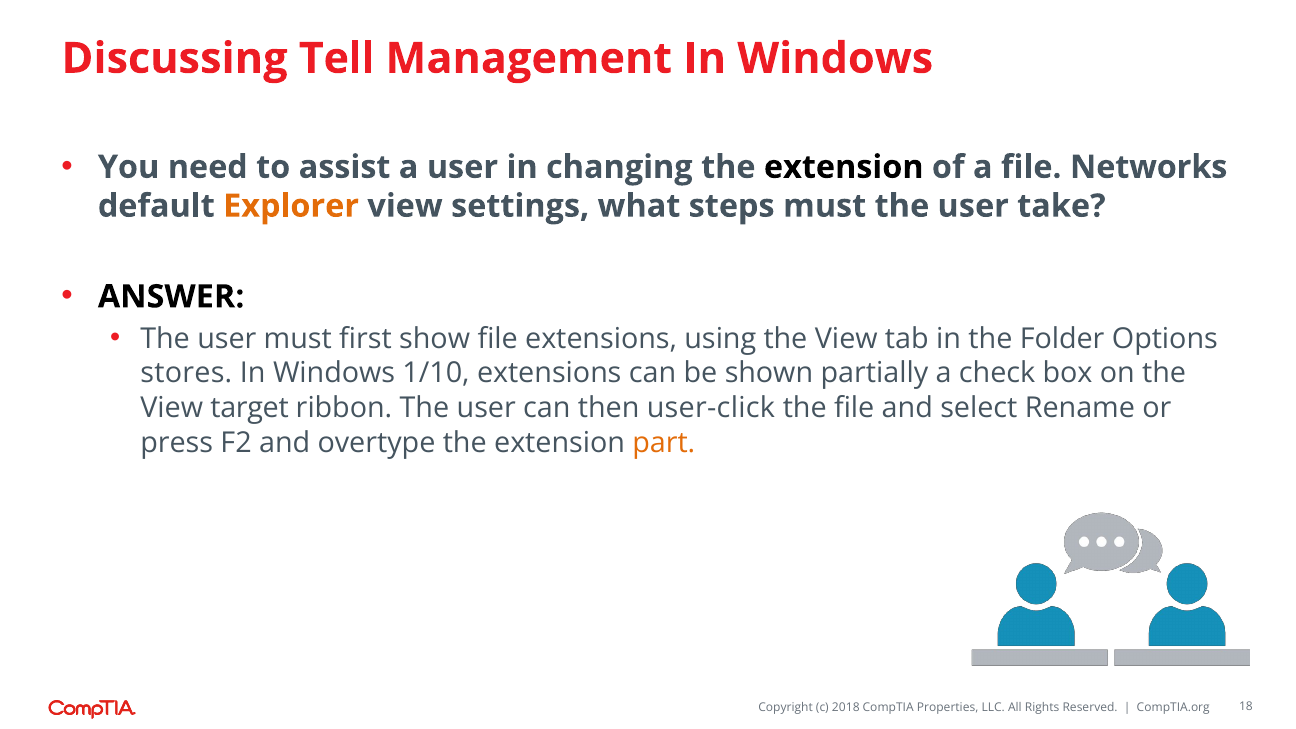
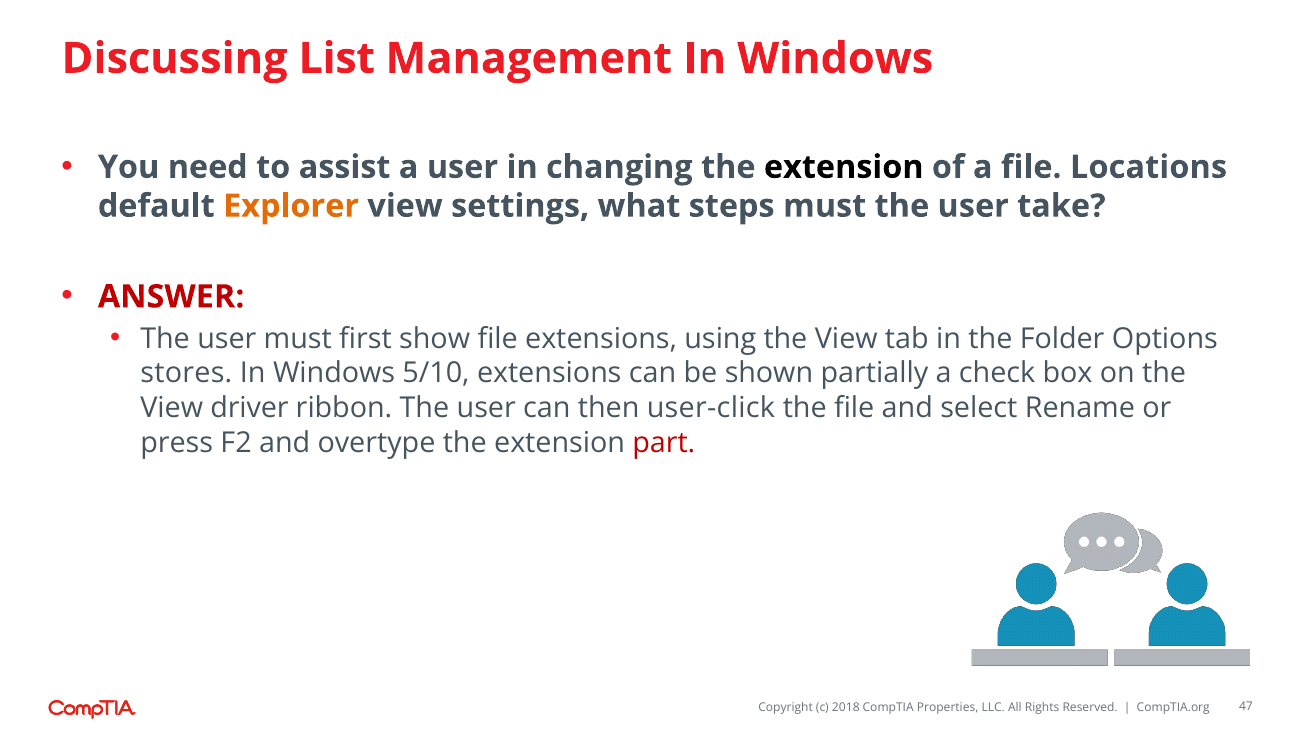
Tell: Tell -> List (337, 59)
Networks: Networks -> Locations (1149, 167)
ANSWER colour: black -> red (171, 297)
1/10: 1/10 -> 5/10 (436, 373)
target: target -> driver (249, 408)
part colour: orange -> red (664, 443)
18: 18 -> 47 (1246, 706)
